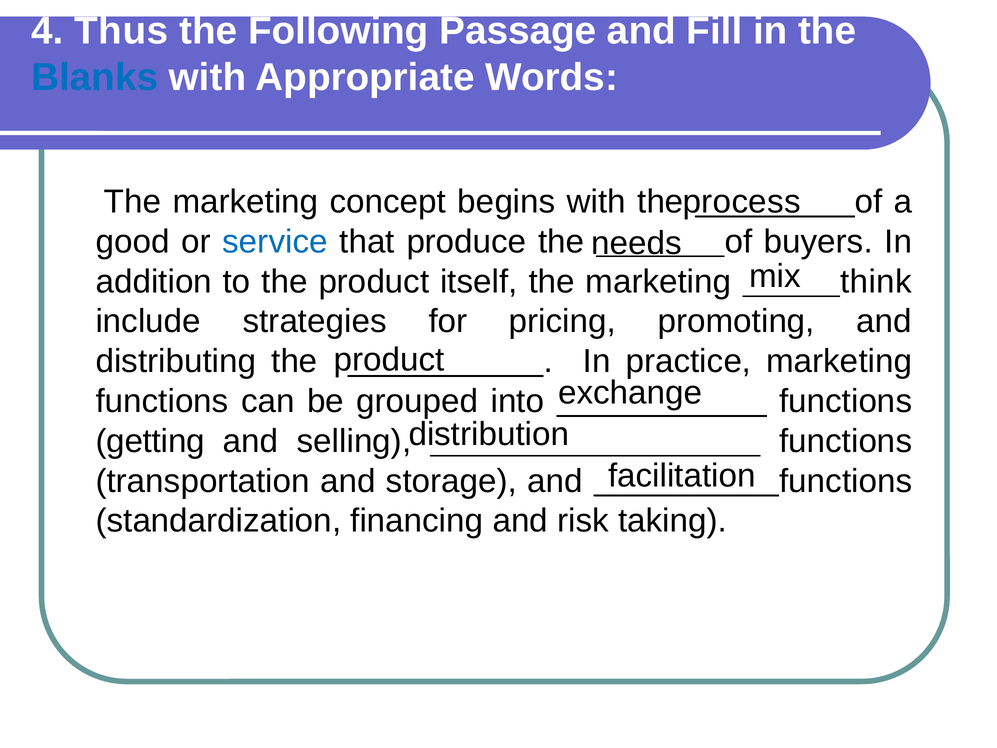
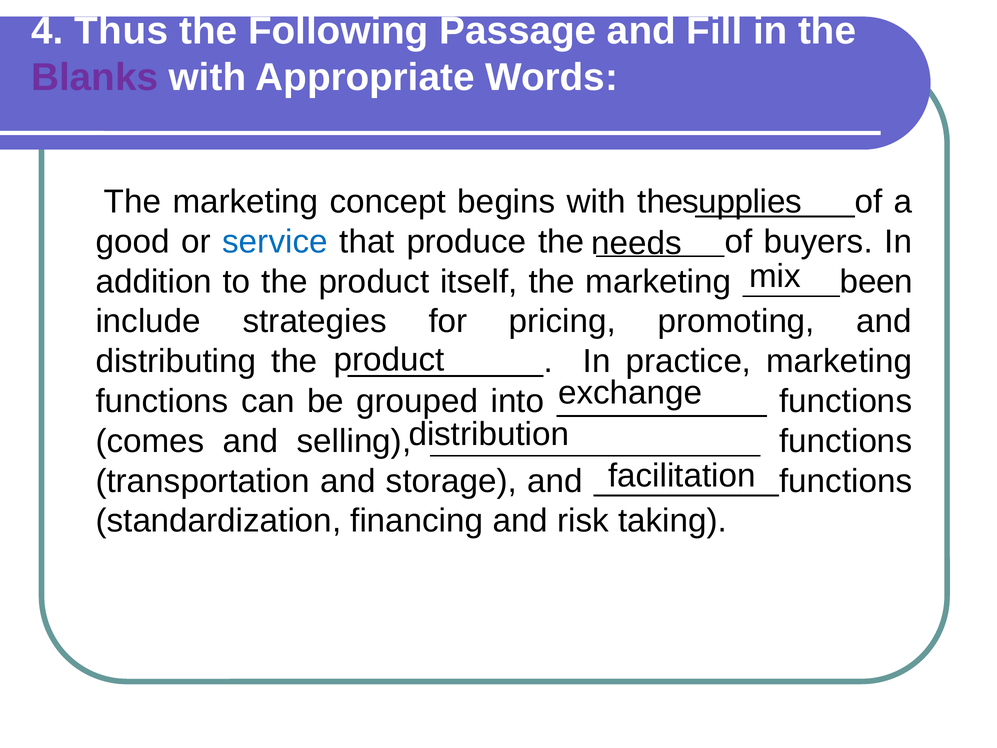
Blanks colour: blue -> purple (95, 77)
process: process -> supplies (742, 202)
think: think -> been (876, 281)
getting: getting -> comes (150, 441)
